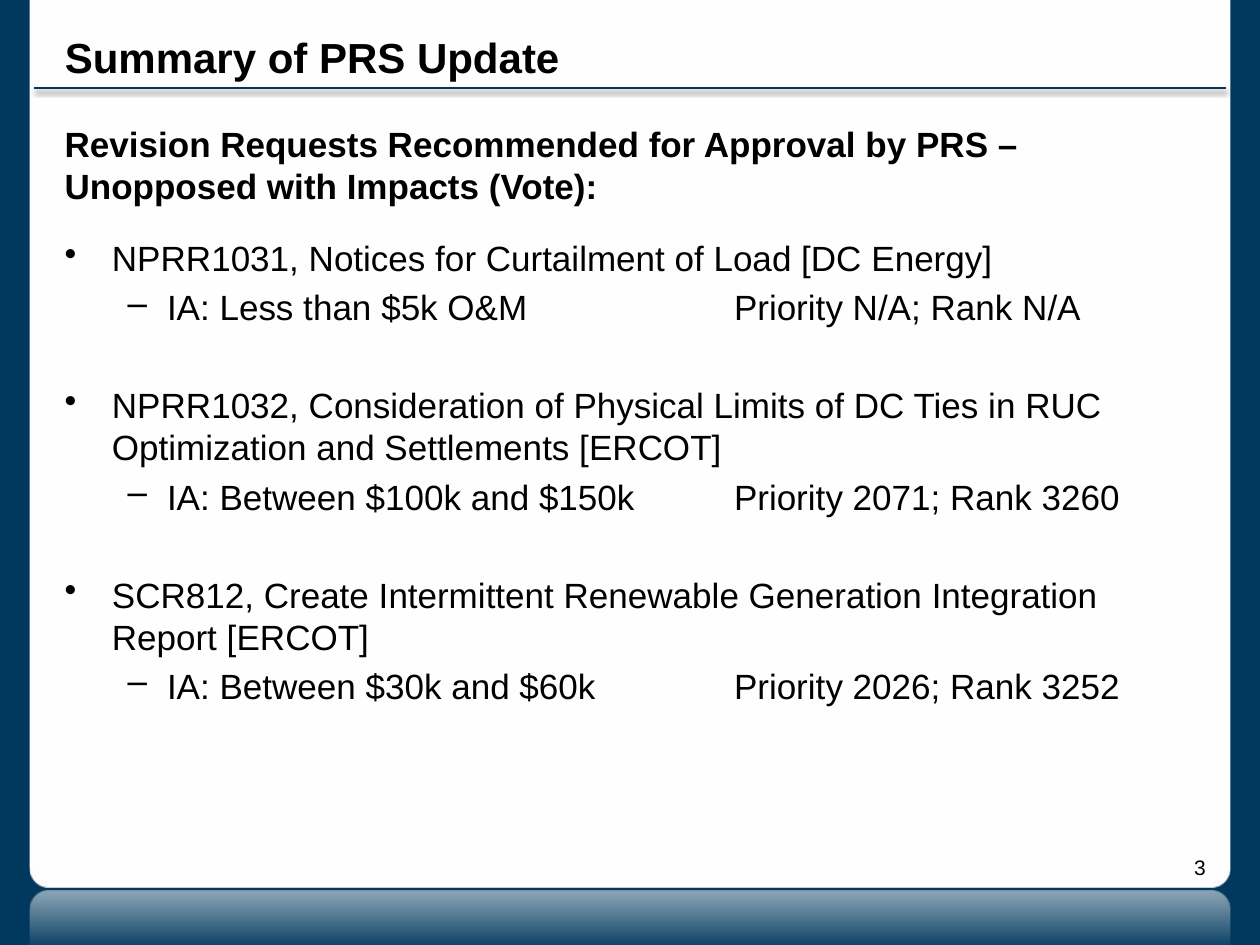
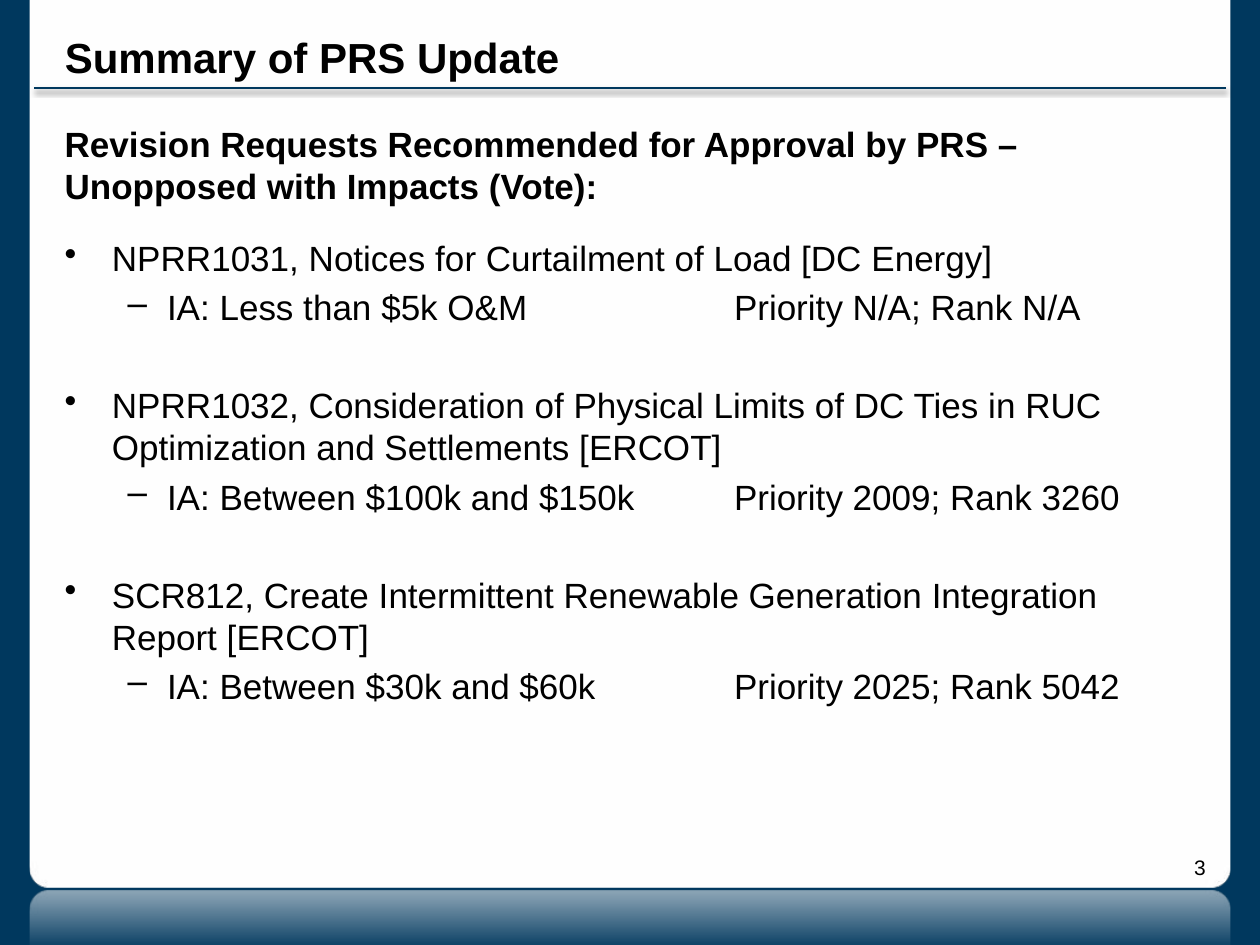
2071: 2071 -> 2009 (896, 498)
2026: 2026 -> 2025 (896, 687)
3252: 3252 -> 5042 (1081, 687)
